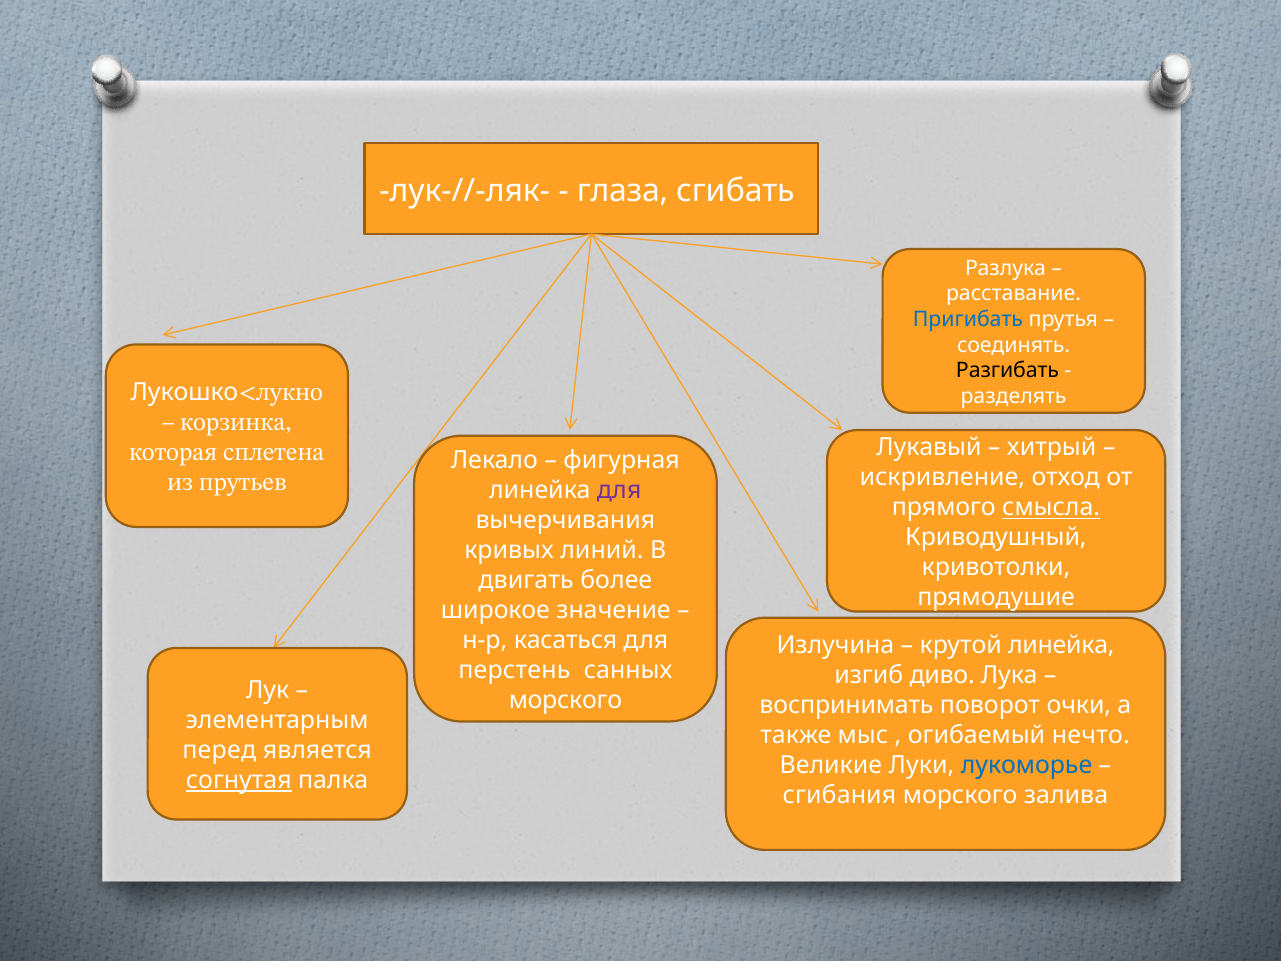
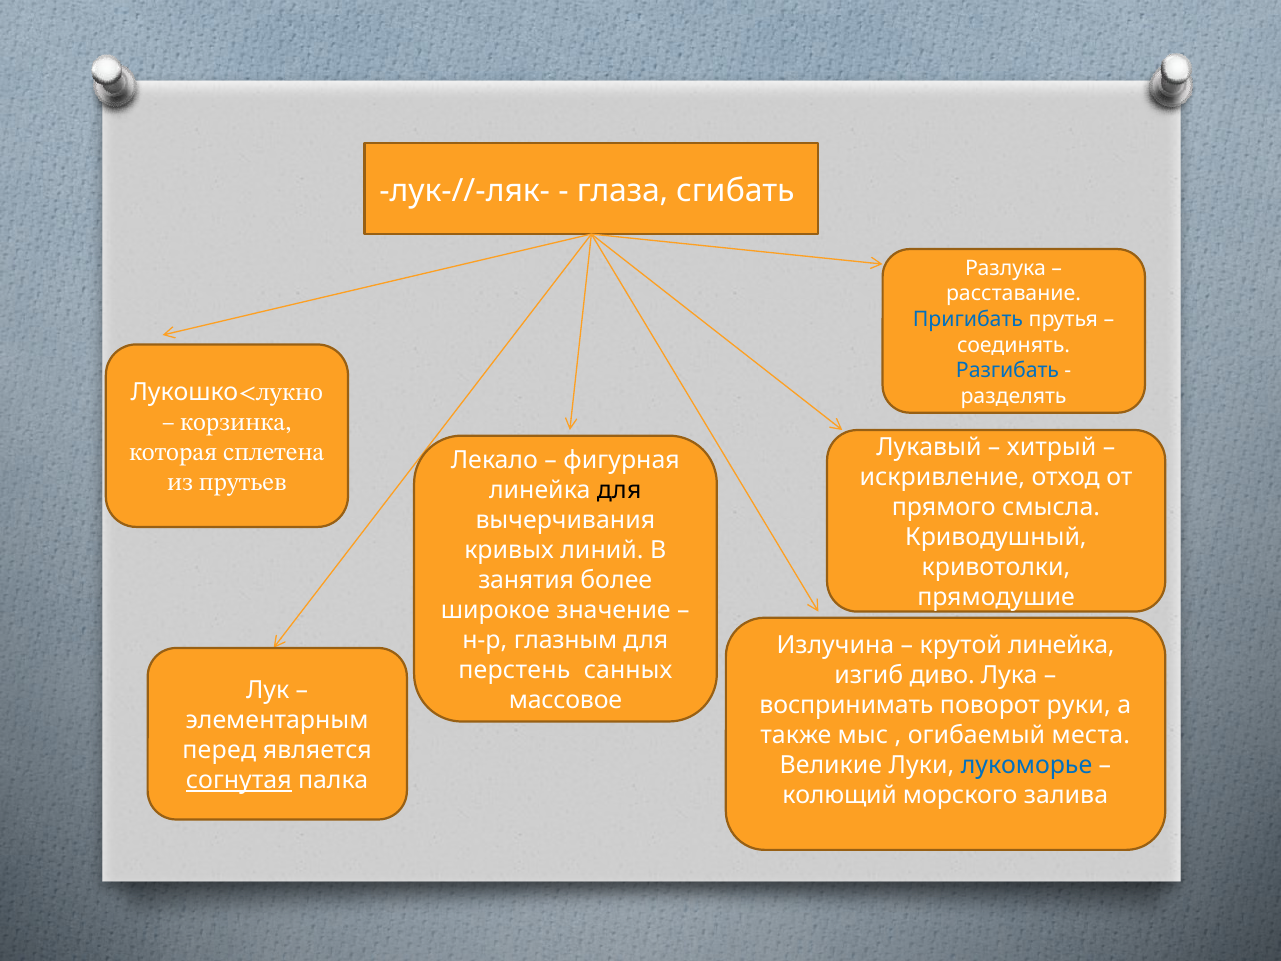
Разгибать colour: black -> blue (1008, 371)
для colour: purple -> black (619, 490)
смысла underline: present -> none (1051, 507)
двигать: двигать -> занятия (526, 580)
касаться: касаться -> глазным (565, 640)
морского: морского -> массовое (565, 700)
очки: очки -> руки (1079, 705)
нечто: нечто -> места (1091, 735)
сгибания: сгибания -> колющий (840, 795)
